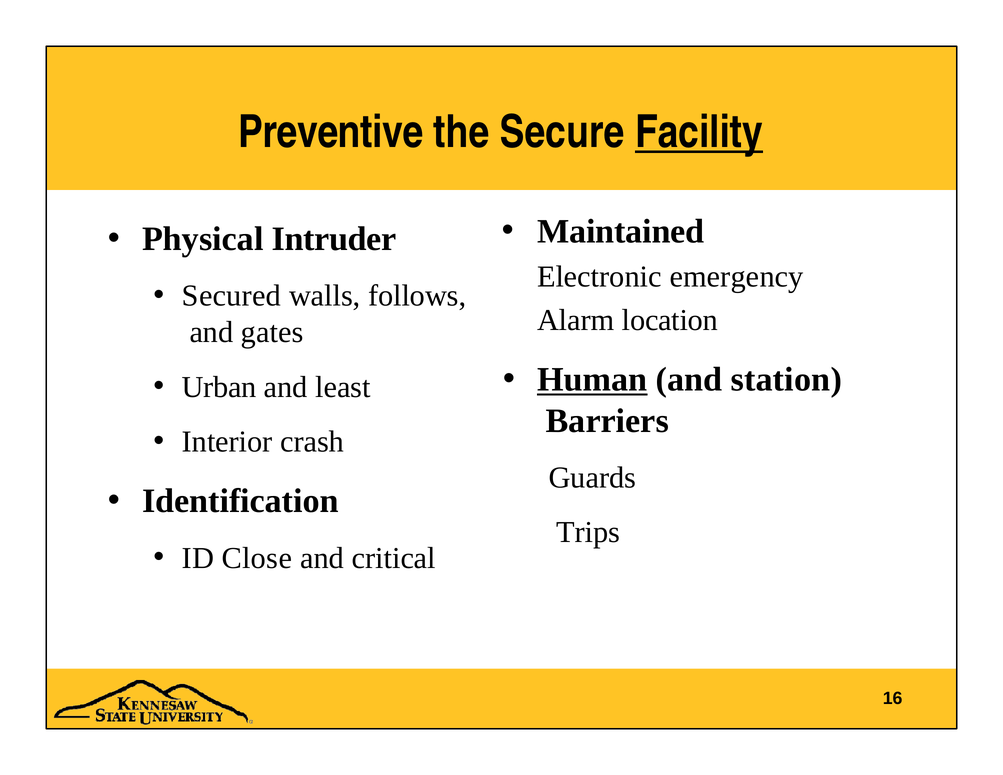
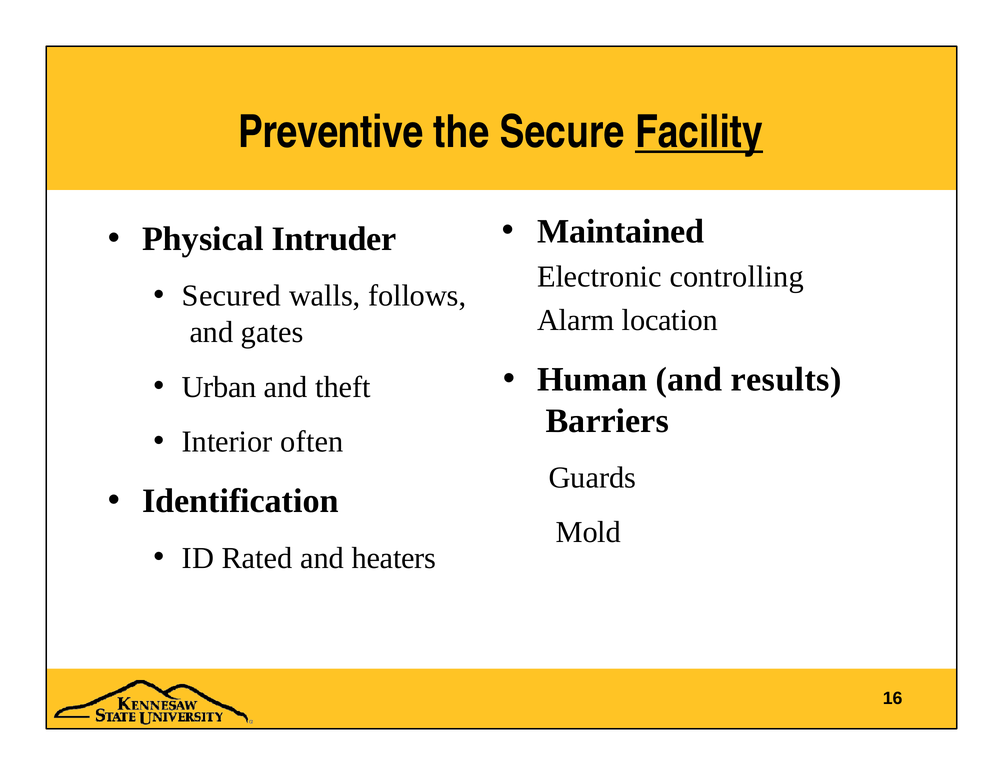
emergency: emergency -> controlling (737, 277)
Human underline: present -> none (592, 380)
station: station -> results (786, 380)
least: least -> theft (343, 387)
crash: crash -> often (312, 442)
Trips: Trips -> Mold (588, 532)
Close: Close -> Rated (257, 558)
critical: critical -> heaters (394, 558)
